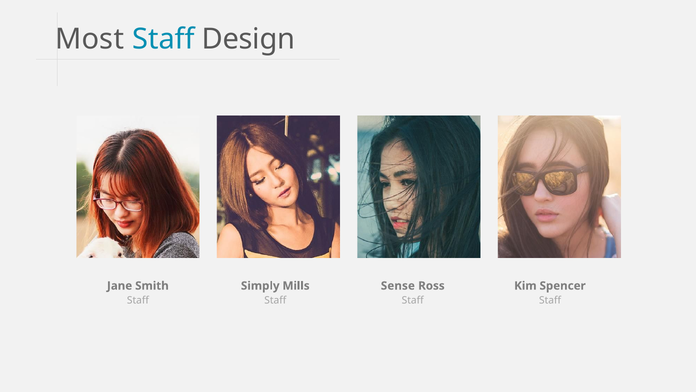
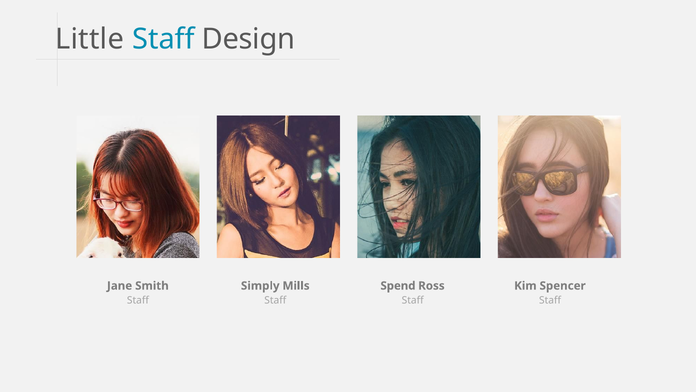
Most: Most -> Little (90, 39)
Sense: Sense -> Spend (398, 285)
